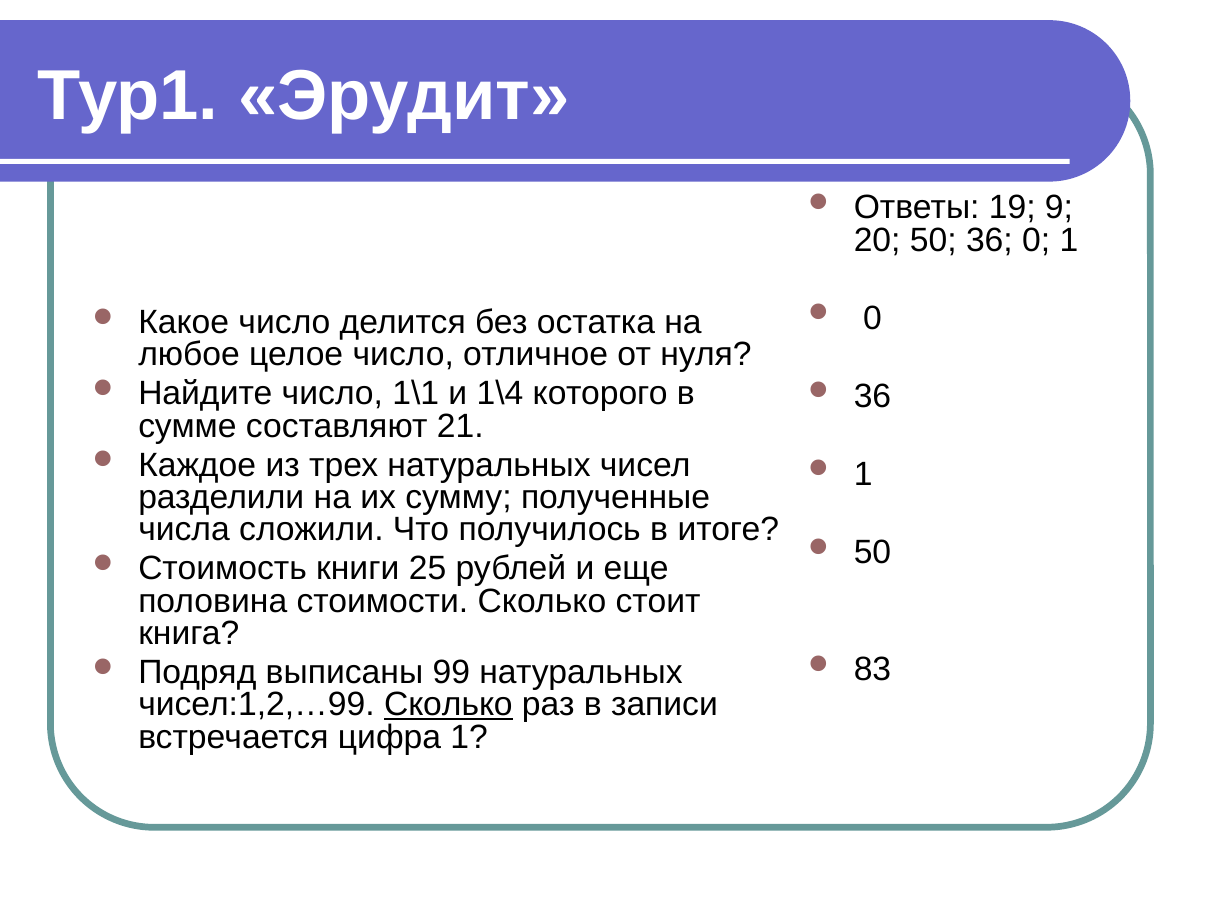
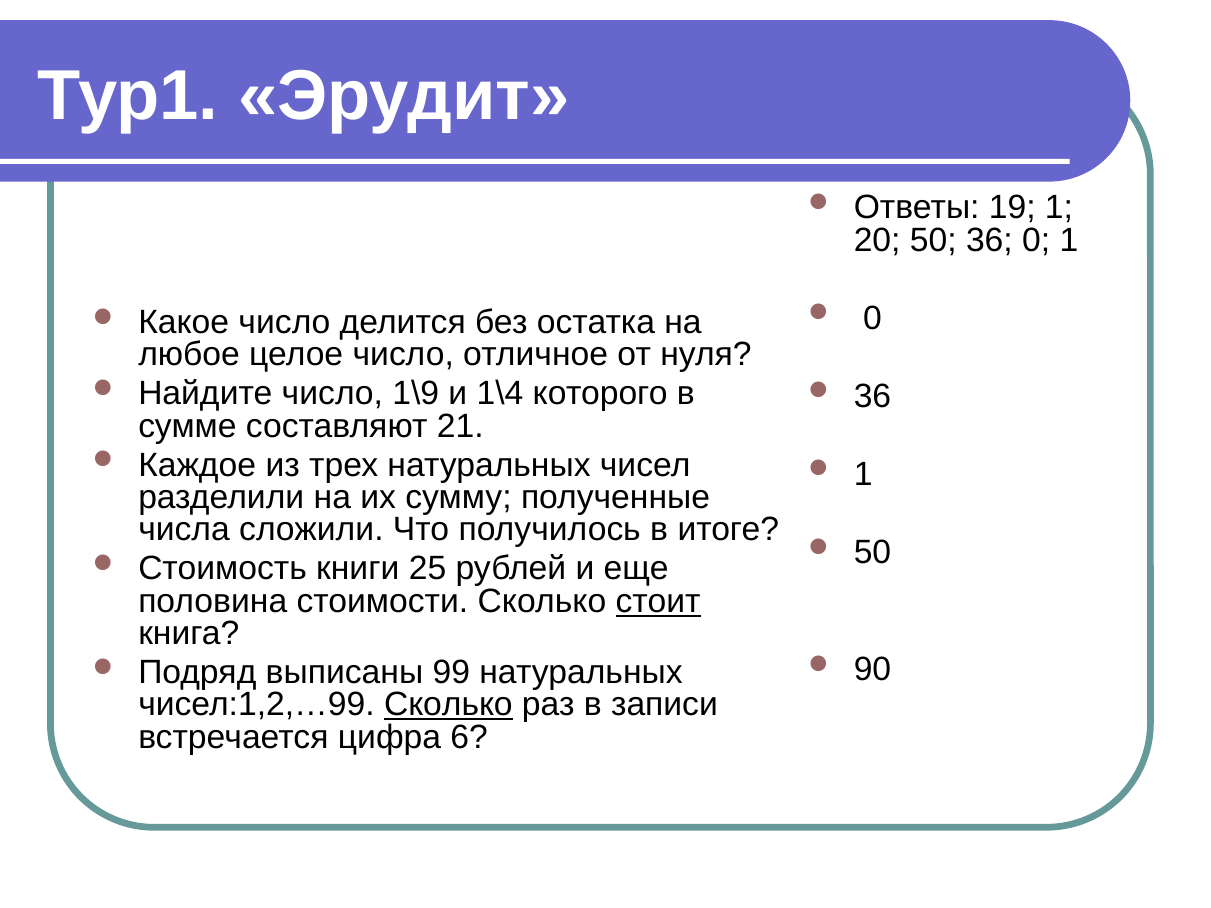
19 9: 9 -> 1 (1059, 208)
1\1: 1\1 -> 1\9 (416, 394)
стоит underline: none -> present (658, 601)
83: 83 -> 90 (872, 669)
цифра 1: 1 -> 6 (469, 737)
